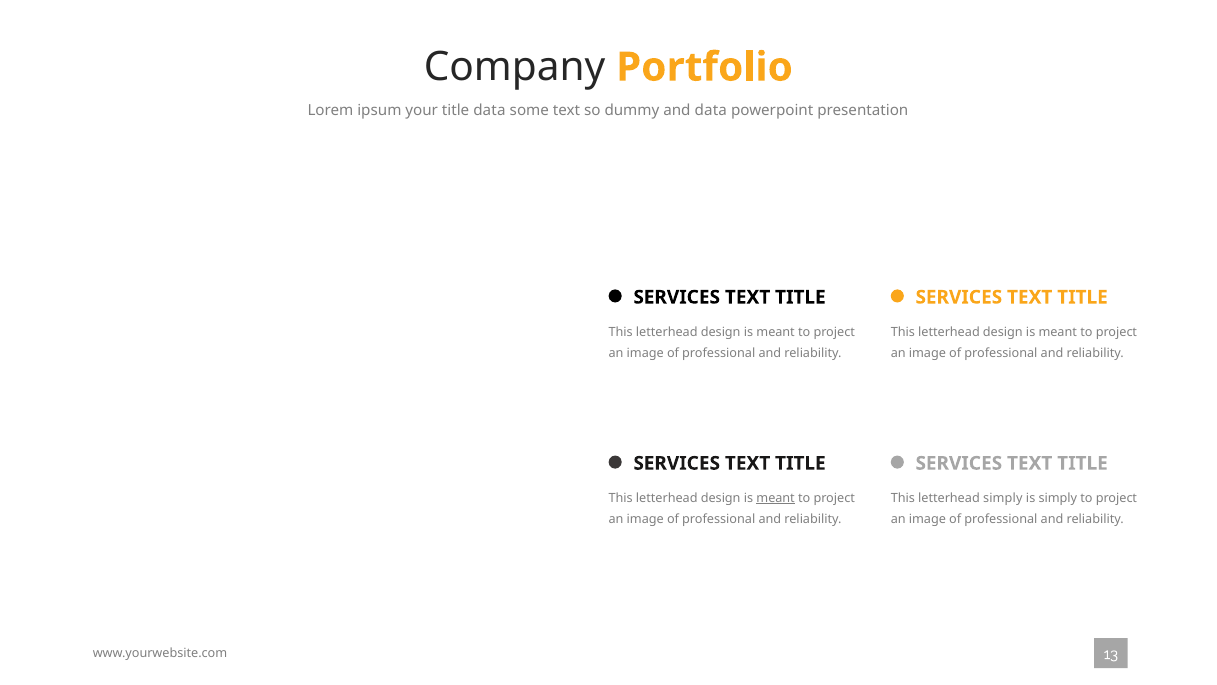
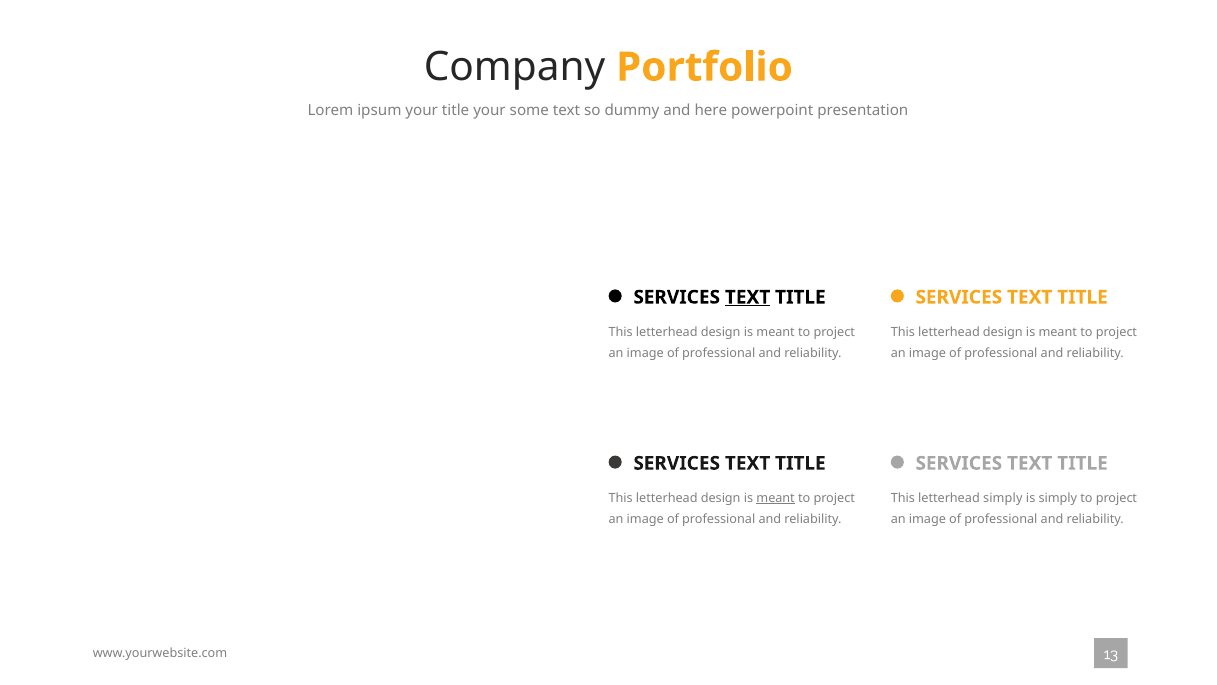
title data: data -> your (489, 110)
and data: data -> here (711, 110)
TEXT underline: none -> present (748, 297)
